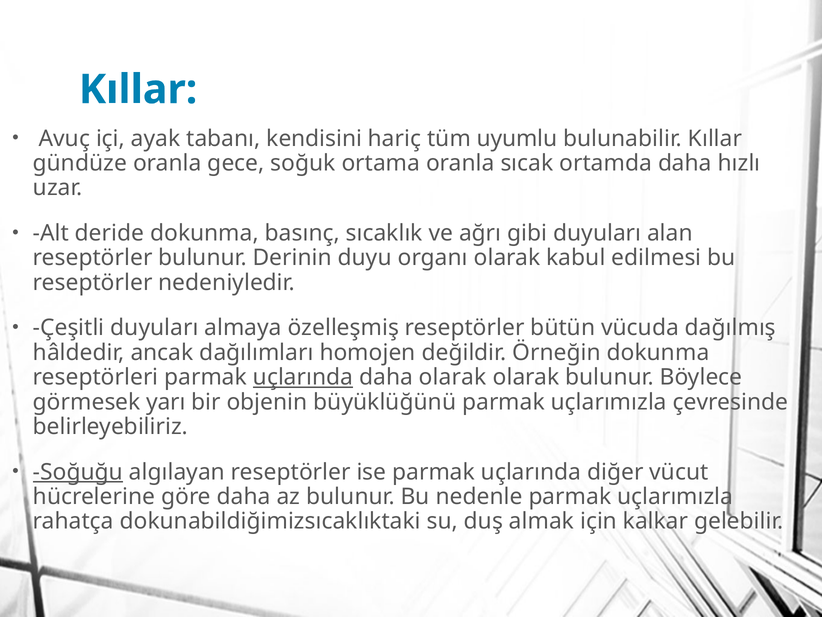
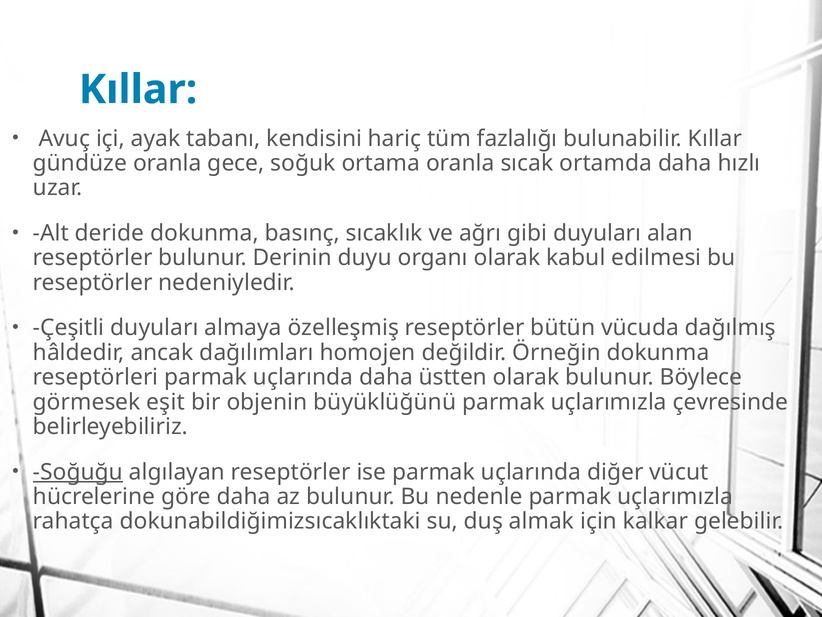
uyumlu: uyumlu -> fazlalığı (517, 138)
uçlarında underline: present -> none (303, 377)
daha olarak: olarak -> üstten (453, 377)
yarı: yarı -> eşit (166, 402)
